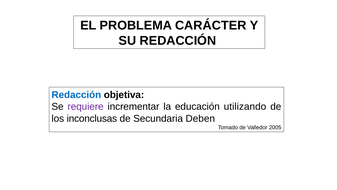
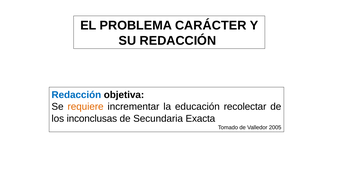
requiere colour: purple -> orange (86, 106)
utilizando: utilizando -> recolectar (245, 106)
Deben: Deben -> Exacta (200, 118)
